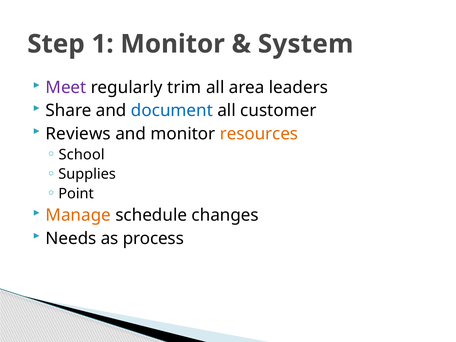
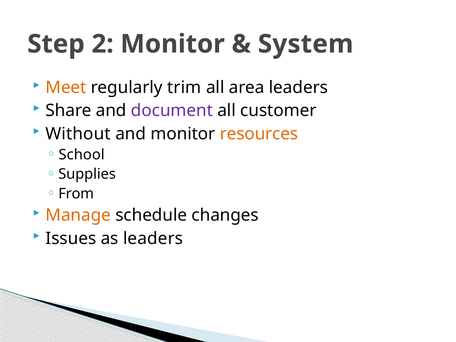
1: 1 -> 2 (103, 44)
Meet colour: purple -> orange (66, 88)
document colour: blue -> purple (172, 111)
Reviews: Reviews -> Without (78, 134)
Point: Point -> From (76, 194)
Needs: Needs -> Issues (71, 238)
as process: process -> leaders (153, 238)
